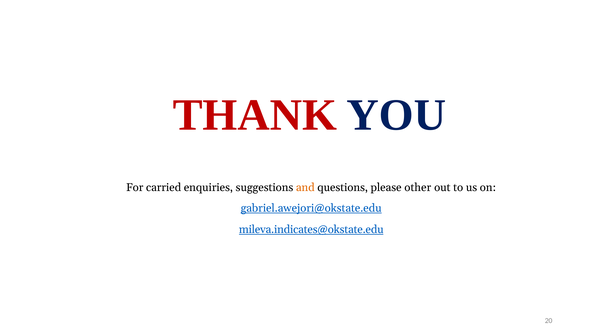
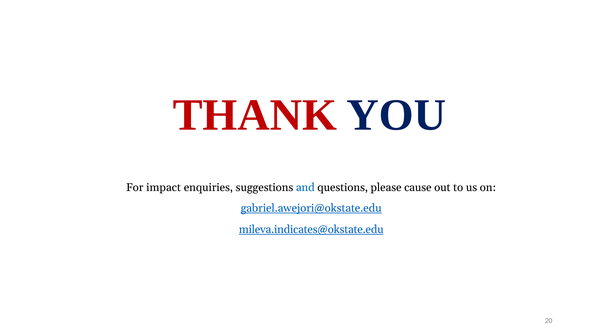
carried: carried -> impact (164, 188)
and colour: orange -> blue (305, 188)
other: other -> cause (418, 188)
